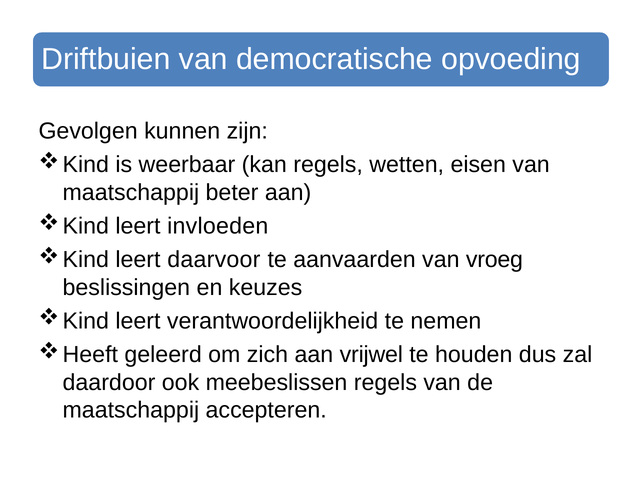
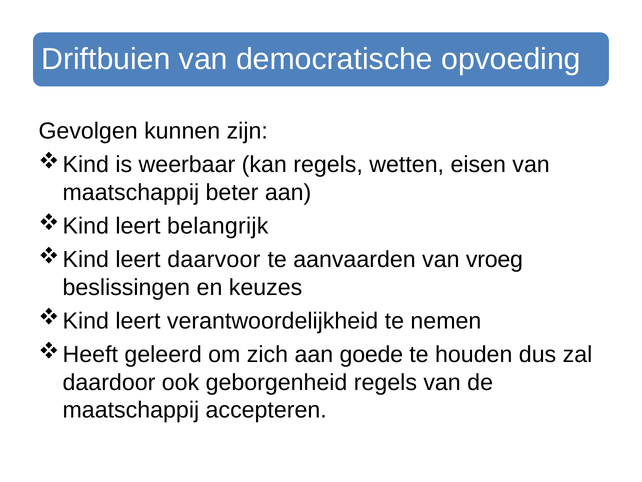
invloeden: invloeden -> belangrijk (218, 226)
vrijwel: vrijwel -> goede (371, 354)
meebeslissen: meebeslissen -> geborgenheid (277, 382)
